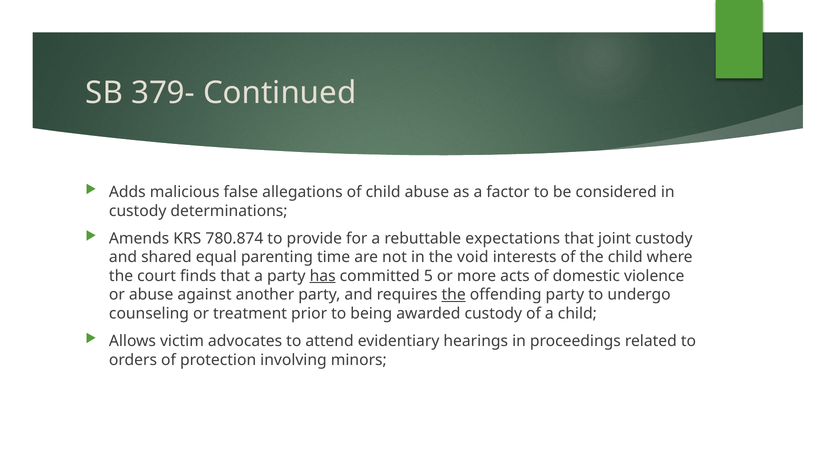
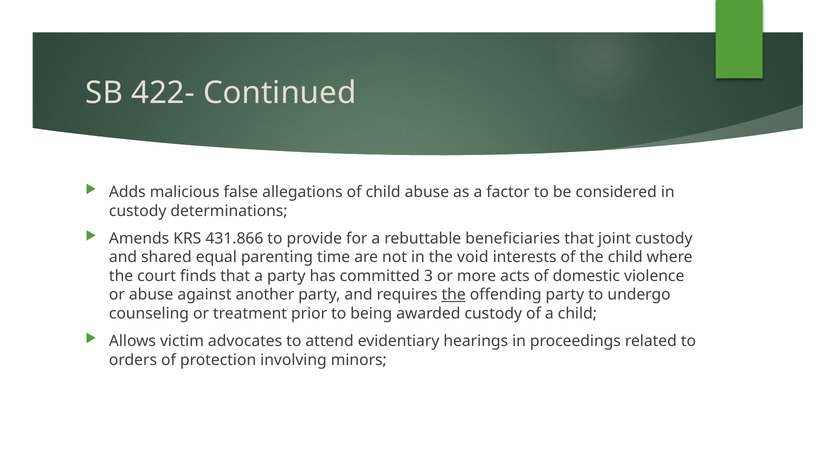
379-: 379- -> 422- (163, 93)
780.874: 780.874 -> 431.866 (234, 238)
expectations: expectations -> beneficiaries (513, 238)
has underline: present -> none (323, 276)
5: 5 -> 3 (428, 276)
